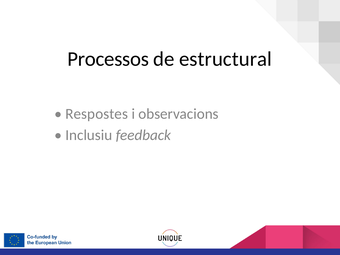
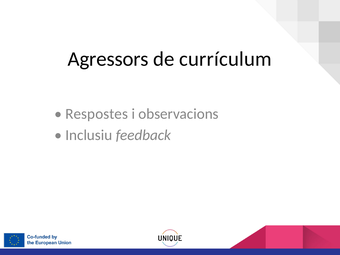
Processos: Processos -> Agressors (108, 59)
estructural: estructural -> currículum (225, 59)
